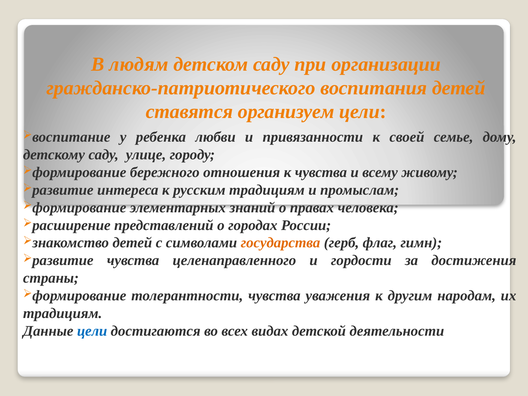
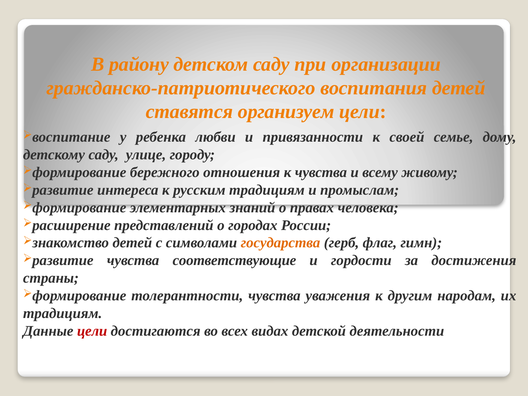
людям: людям -> району (139, 64)
целенаправленного: целенаправленного -> соответствующие (234, 260)
цели colour: blue -> red (92, 331)
